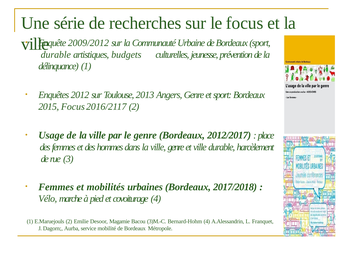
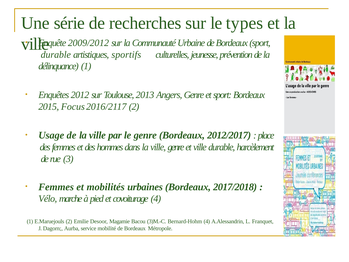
le focus: focus -> types (245, 23)
budgets: budgets -> sportifs (126, 55)
